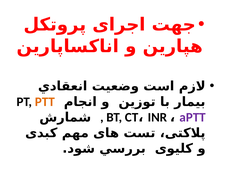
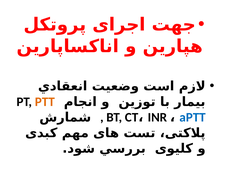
aPTT colour: purple -> blue (193, 117)
